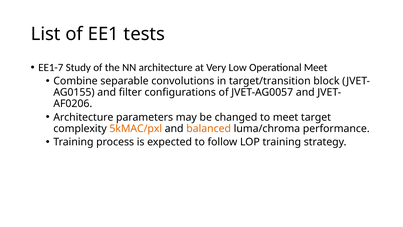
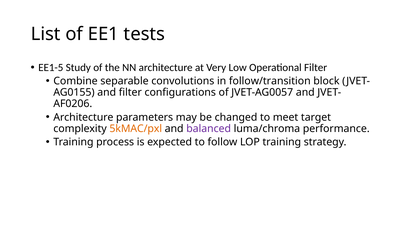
EE1-7: EE1-7 -> EE1-5 (51, 67)
Operational Meet: Meet -> Filter (316, 67)
target/transition: target/transition -> follow/transition (270, 81)
balanced colour: orange -> purple (209, 128)
